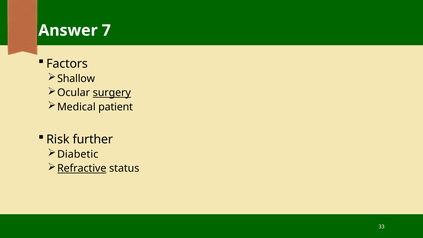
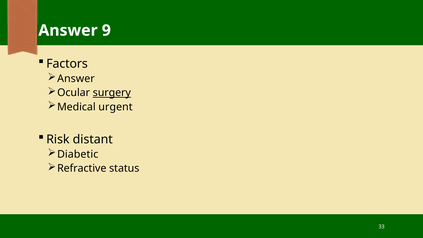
7: 7 -> 9 (106, 30)
Shallow: Shallow -> Answer (76, 79)
patient: patient -> urgent (116, 107)
further: further -> distant (93, 139)
Refractive underline: present -> none (82, 168)
